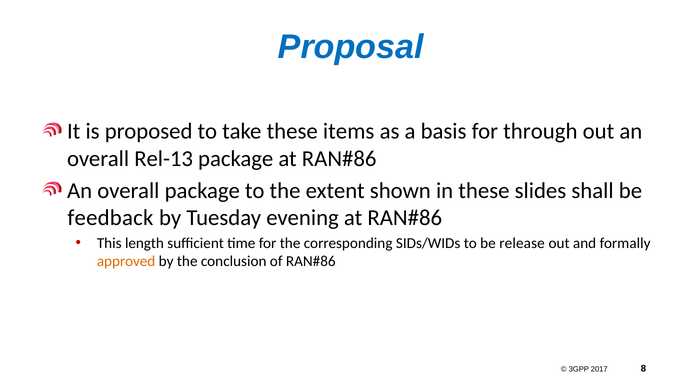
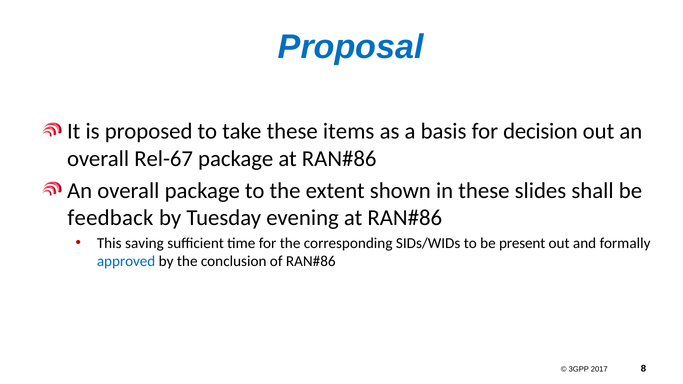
through: through -> decision (541, 131)
Rel-13: Rel-13 -> Rel-67 (164, 159)
length: length -> saving (144, 243)
release: release -> present (522, 243)
approved colour: orange -> blue (126, 261)
